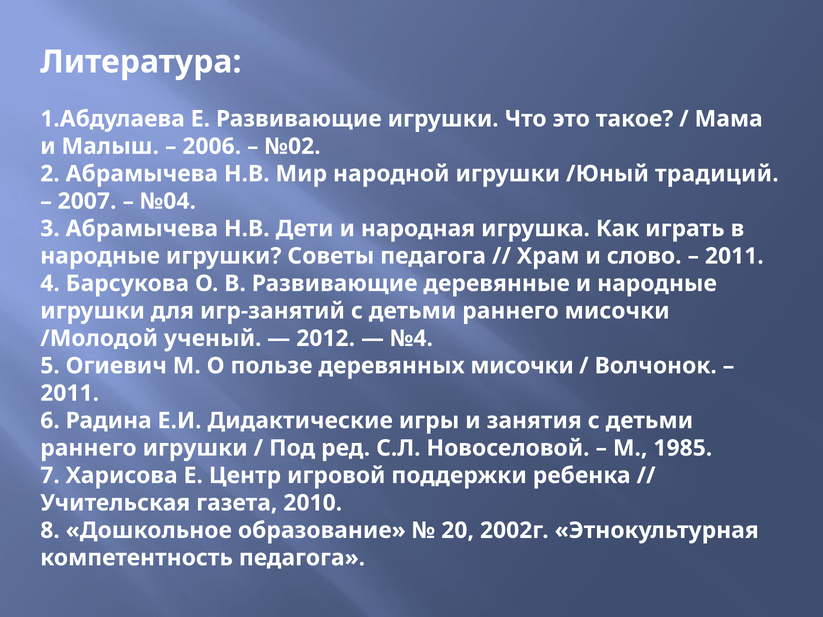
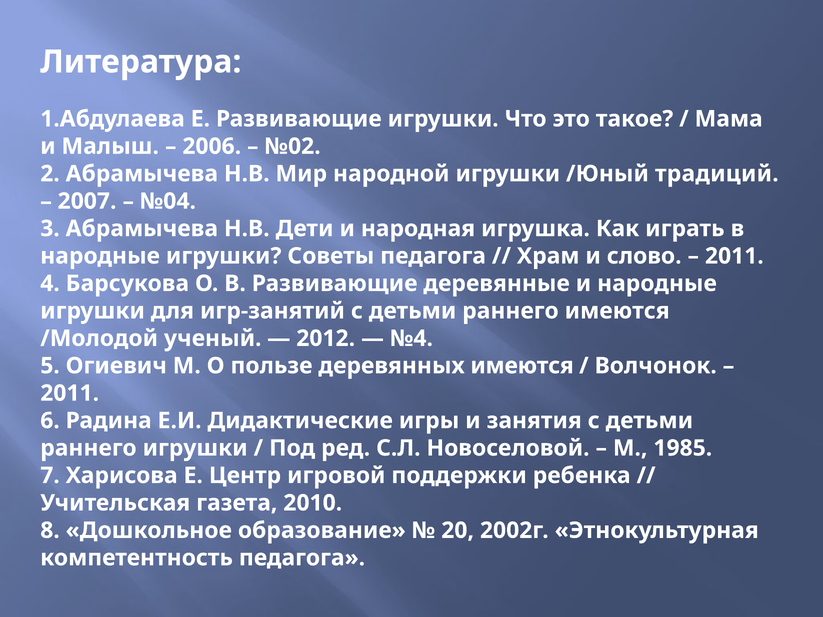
раннего мисочки: мисочки -> имеются (617, 311)
деревянных мисочки: мисочки -> имеются (522, 366)
